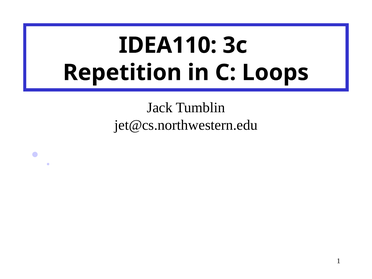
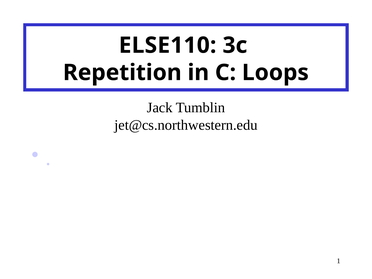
IDEA110: IDEA110 -> ELSE110 (168, 45)
